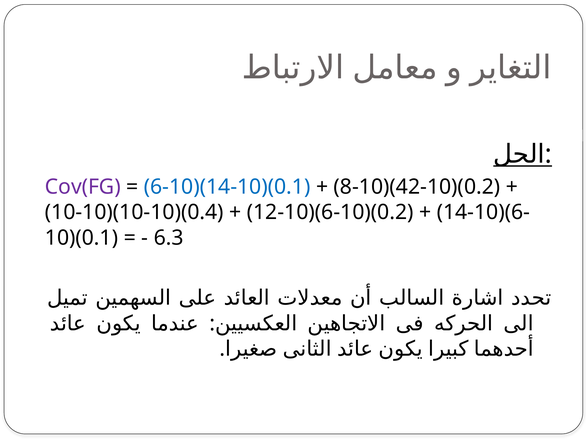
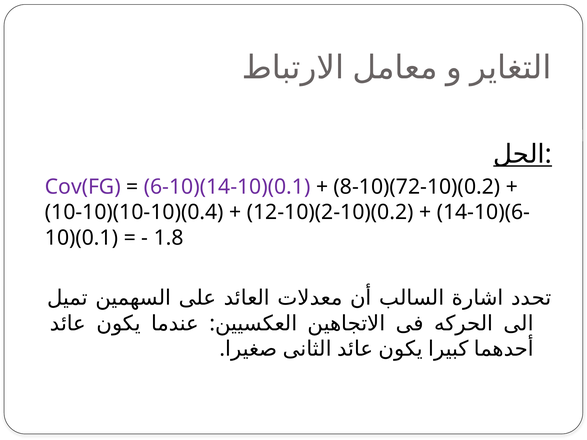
6-10)(14-10)(0.1 colour: blue -> purple (227, 187)
8-10)(42-10)(0.2: 8-10)(42-10)(0.2 -> 8-10)(72-10)(0.2 (417, 187)
12-10)(6-10)(0.2: 12-10)(6-10)(0.2 -> 12-10)(2-10)(0.2 (330, 212)
6.3: 6.3 -> 1.8 (169, 238)
